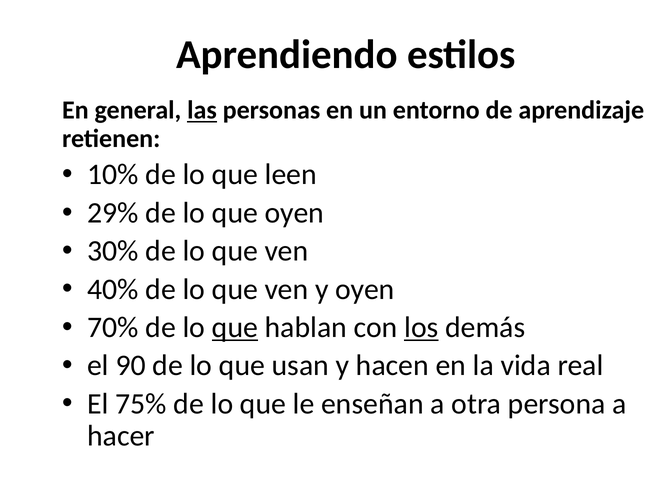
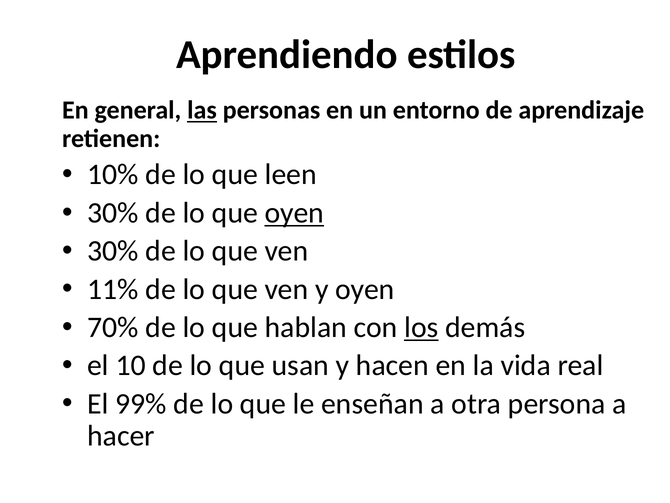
29%: 29% -> 30% (113, 213)
oyen underline: none -> present (294, 213)
40%: 40% -> 11% (113, 289)
que underline: present -> none (235, 327)
90: 90 -> 10 (131, 365)
75%: 75% -> 99% (141, 403)
